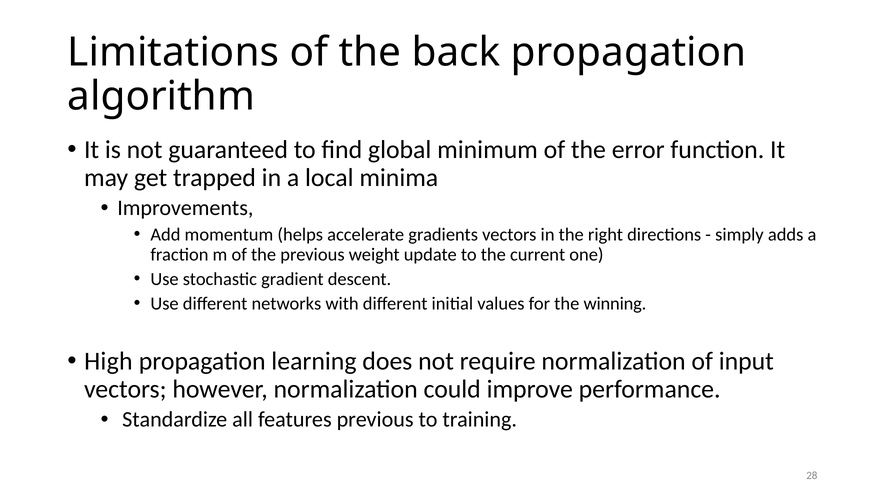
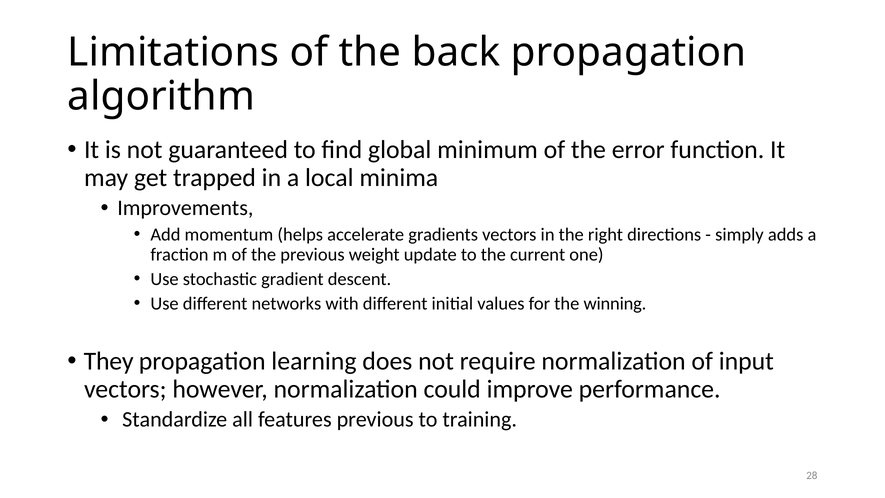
High: High -> They (109, 361)
